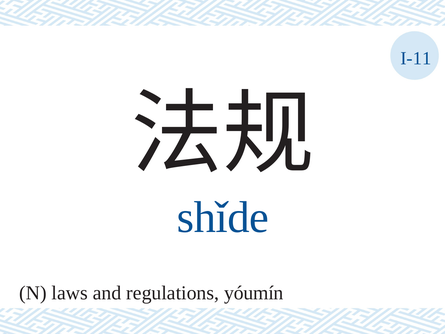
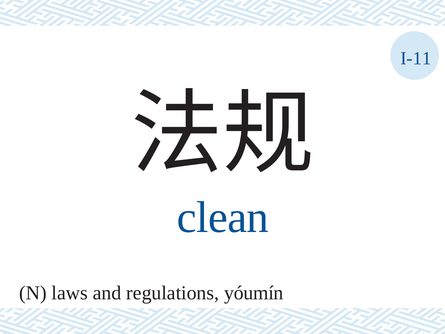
shǐde: shǐde -> clean (223, 217)
